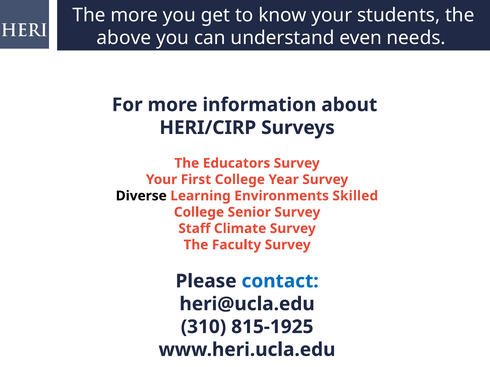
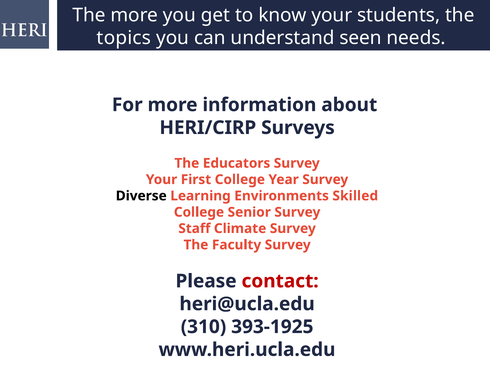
above: above -> topics (124, 38)
even: even -> seen (361, 38)
contact colour: blue -> red (280, 281)
815-1925: 815-1925 -> 393-1925 (272, 327)
